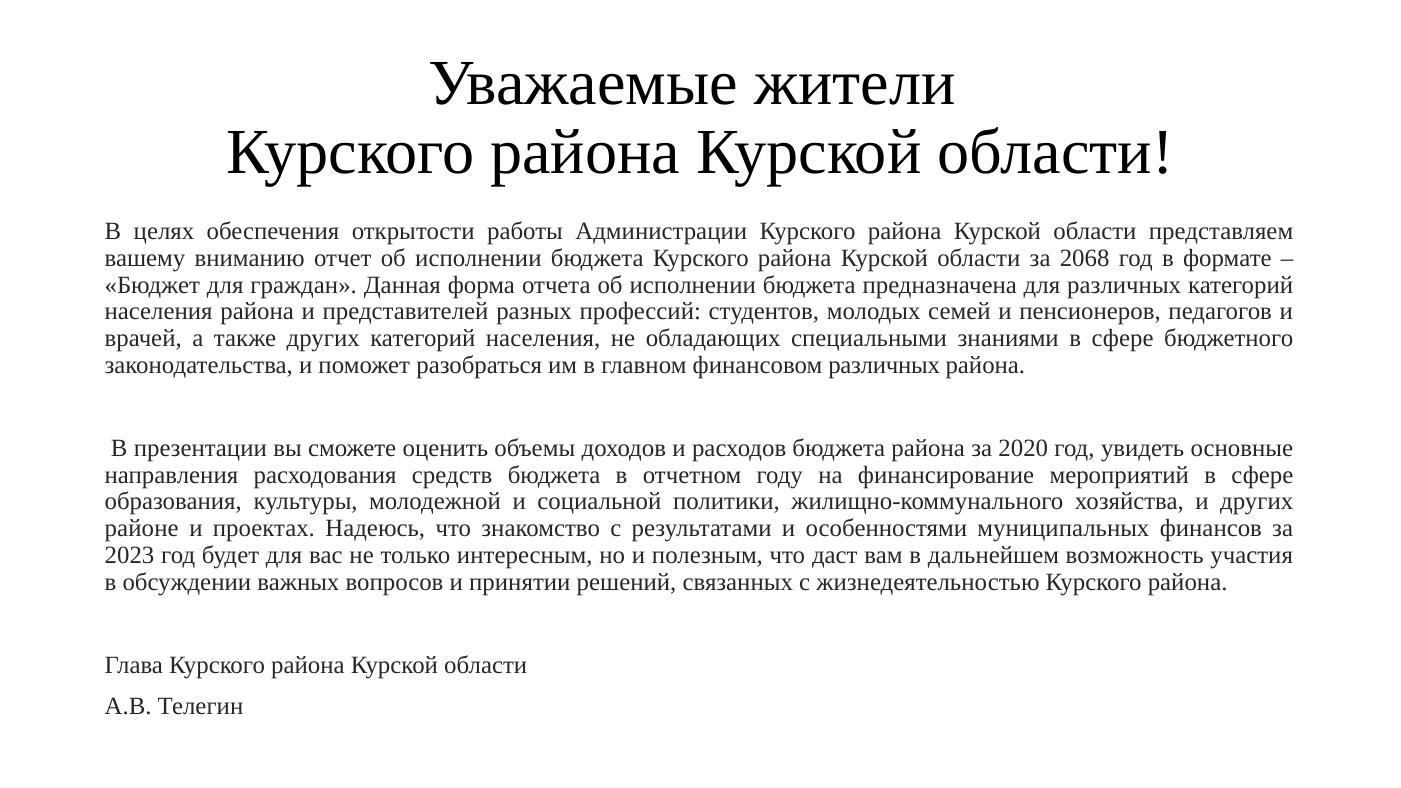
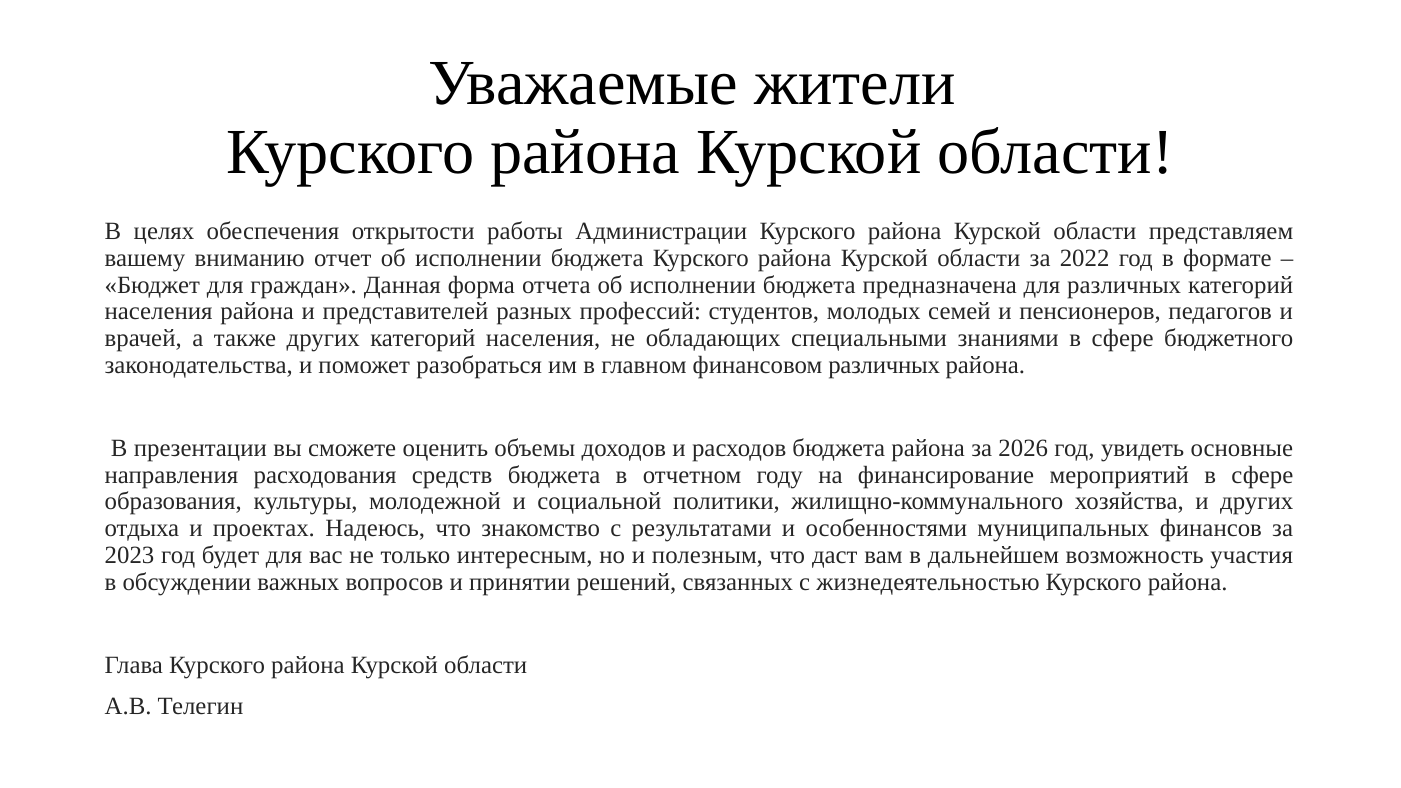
2068: 2068 -> 2022 (1085, 258)
2020: 2020 -> 2026 (1023, 448)
районе: районе -> отдыха (142, 529)
